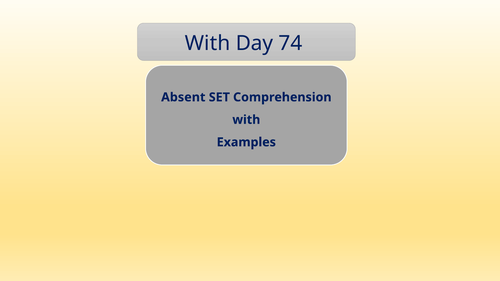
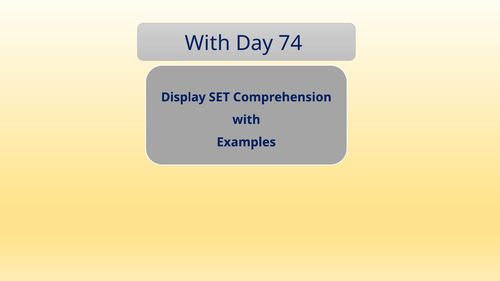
Absent: Absent -> Display (183, 97)
